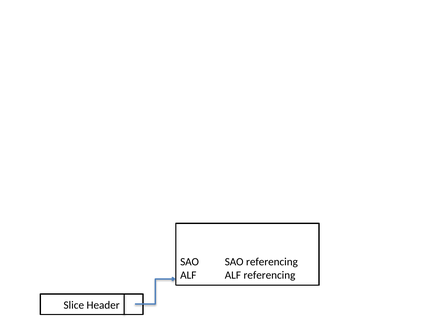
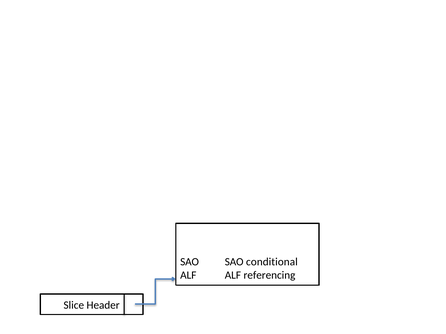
SAO referencing: referencing -> conditional (272, 262)
